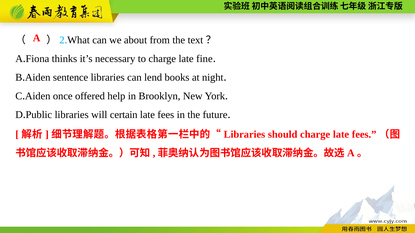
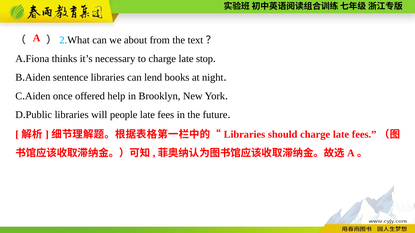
fine: fine -> stop (205, 59)
certain: certain -> people (124, 115)
